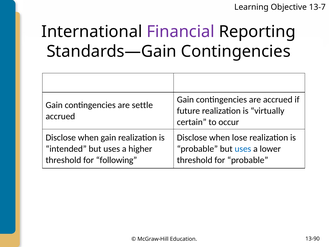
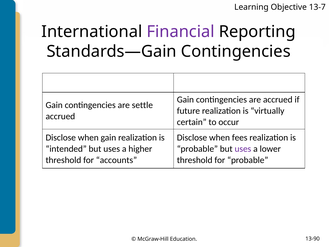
lose: lose -> fees (240, 137)
uses colour: blue -> purple (243, 149)
following: following -> accounts (116, 160)
